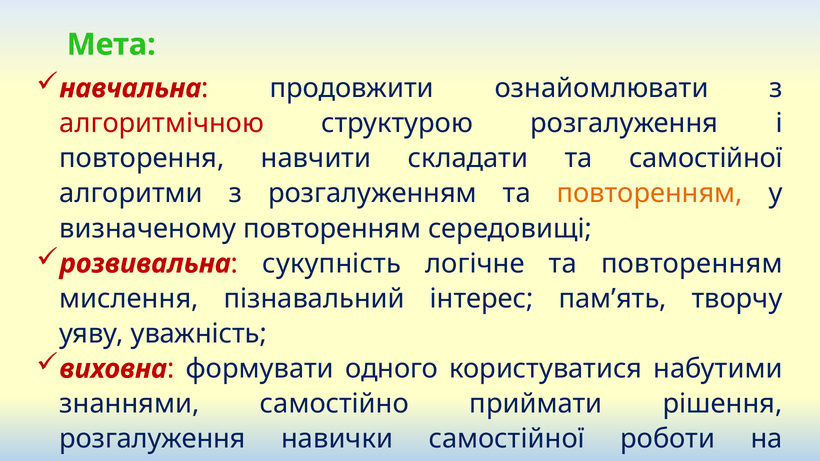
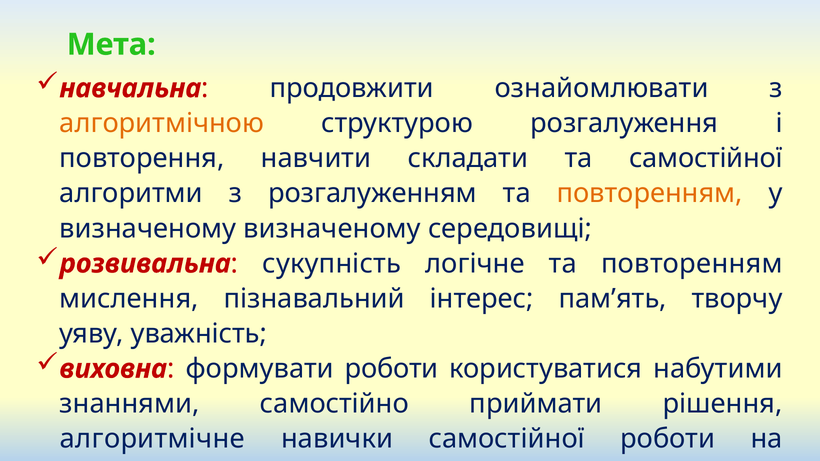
алгоритмічною colour: red -> orange (162, 123)
визначеному повторенням: повторенням -> визначеному (332, 229)
формувати одного: одного -> роботи (392, 369)
розгалуження: розгалуження -> алгоритмічне (152, 439)
